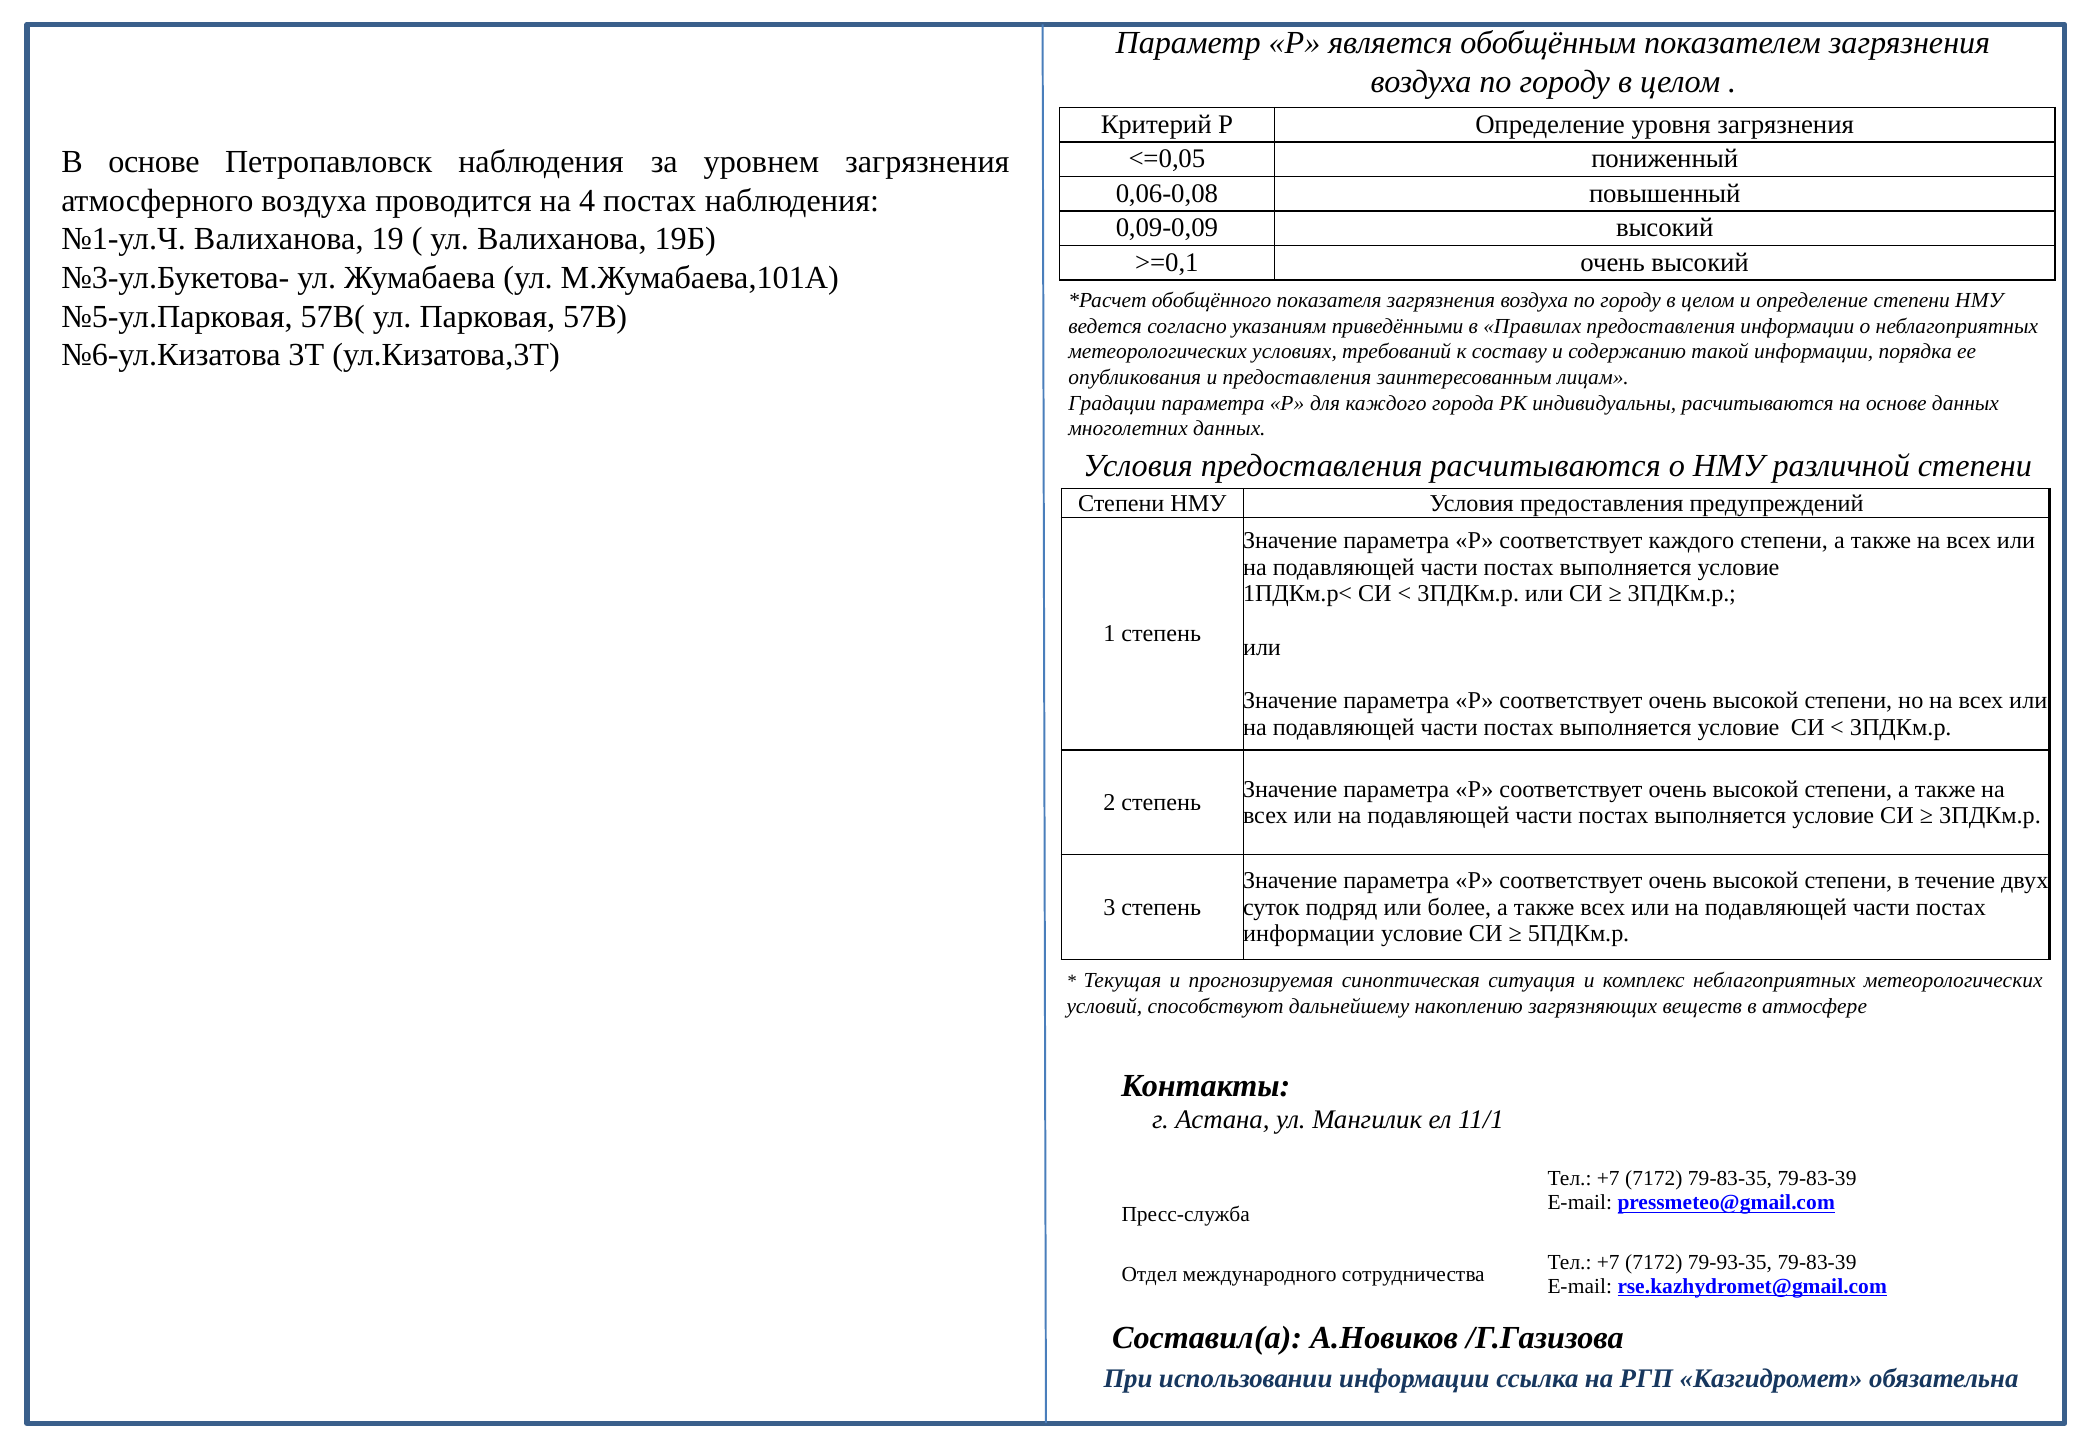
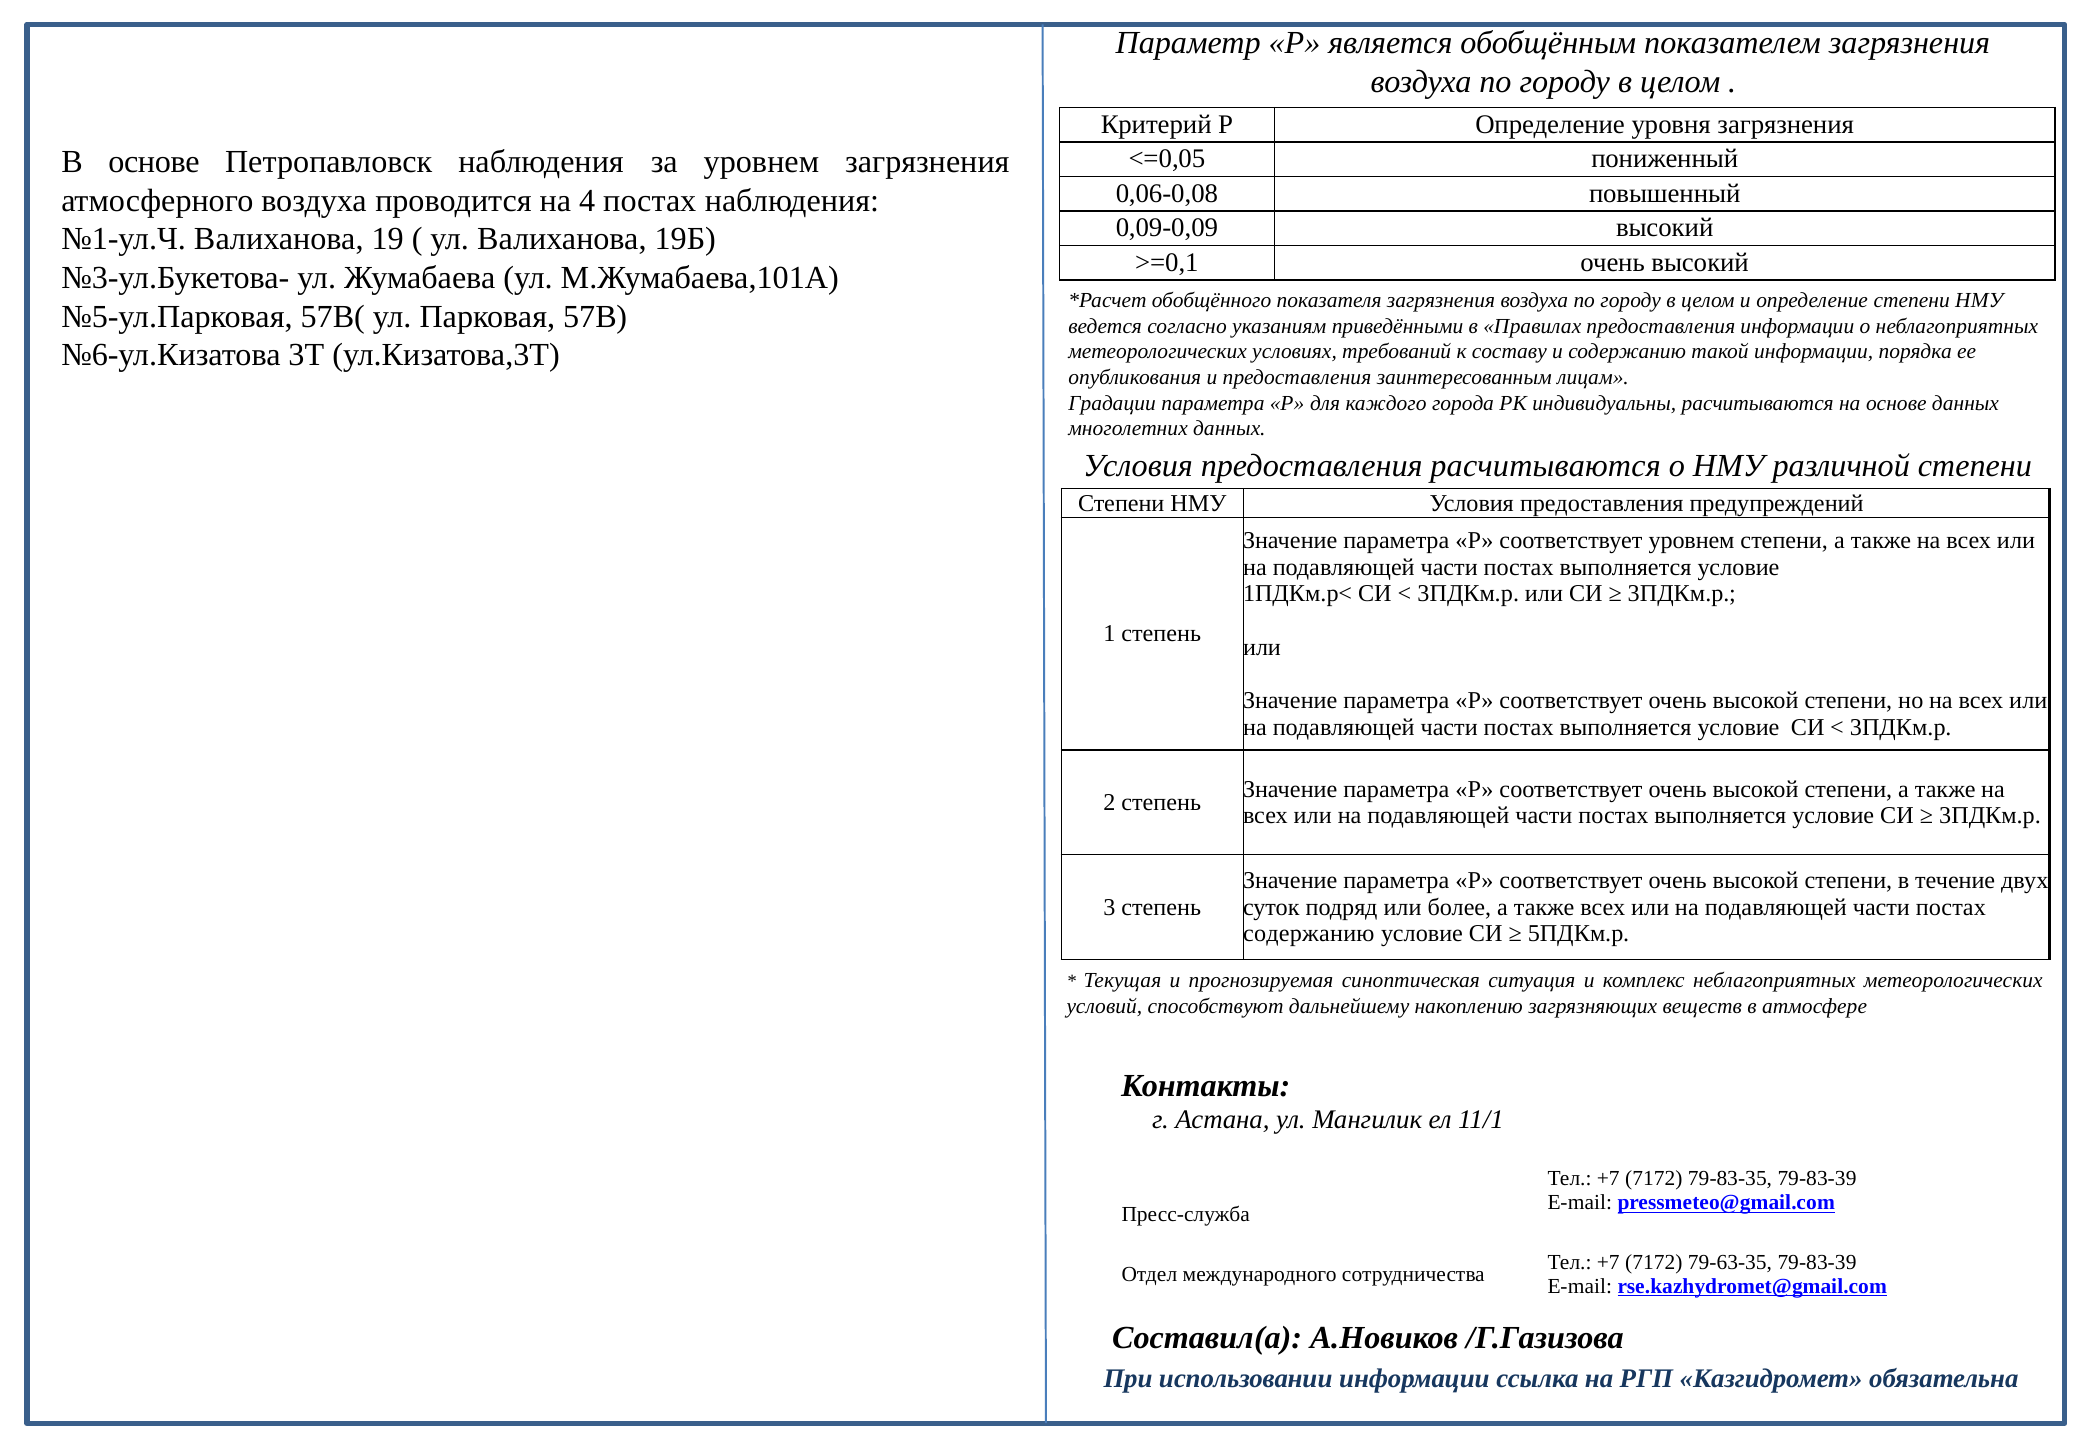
соответствует каждого: каждого -> уровнем (1692, 540)
информации: информации -> содержанию (1309, 934)
79-93-35: 79-93-35 -> 79-63-35 (1730, 1263)
